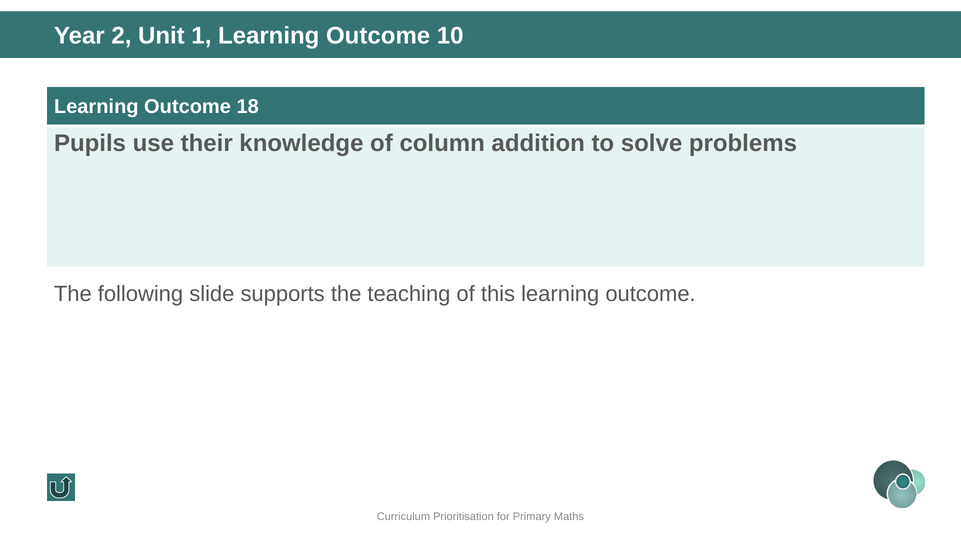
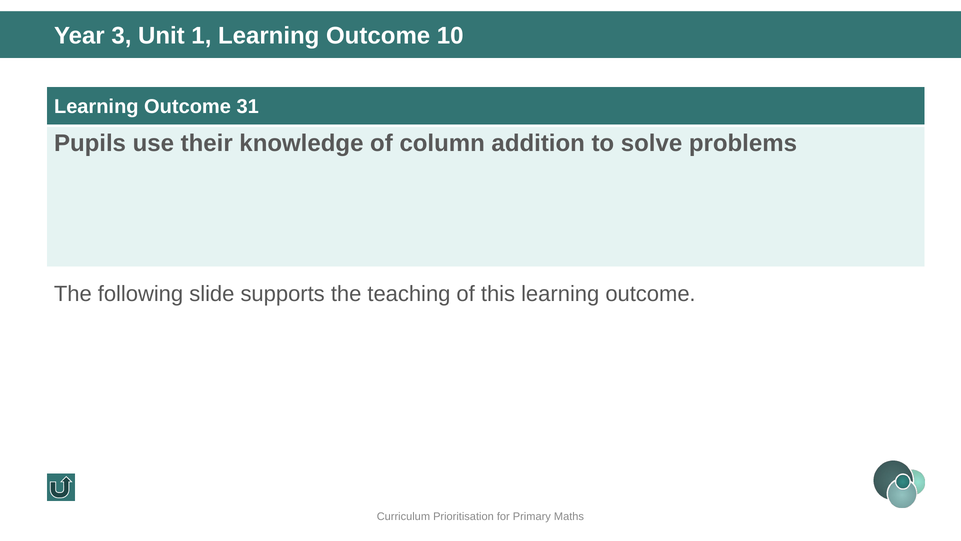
2: 2 -> 3 (121, 36)
18: 18 -> 31 (248, 106)
